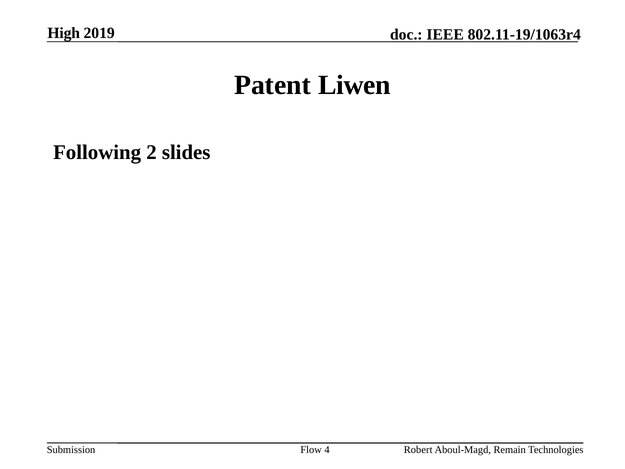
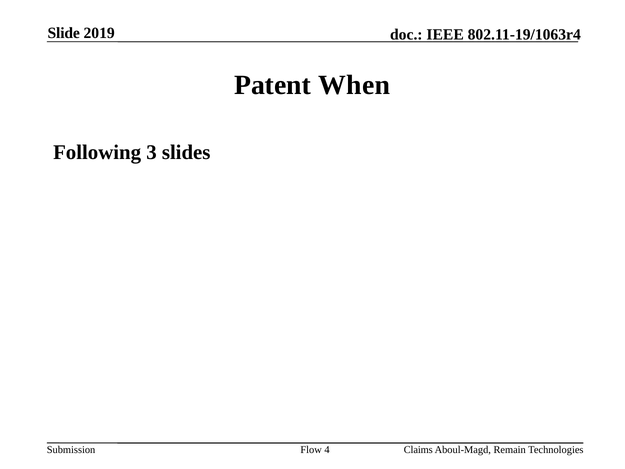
High: High -> Slide (64, 33)
Liwen: Liwen -> When (354, 85)
2: 2 -> 3 (151, 153)
Robert: Robert -> Claims (418, 450)
